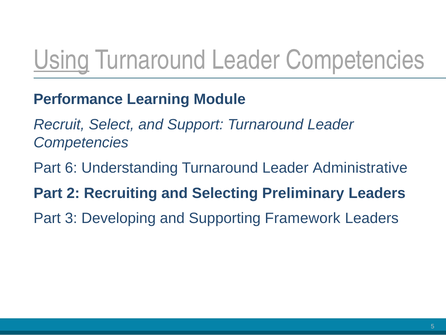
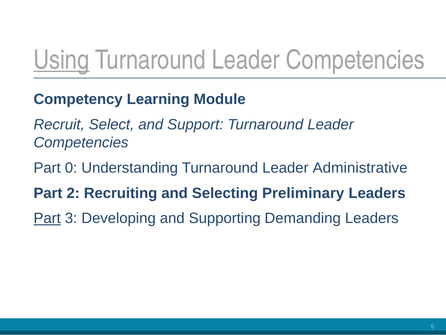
Performance: Performance -> Competency (78, 99)
6: 6 -> 0 (71, 168)
Part underline: none -> present (47, 218)
Framework: Framework -> Demanding (303, 218)
